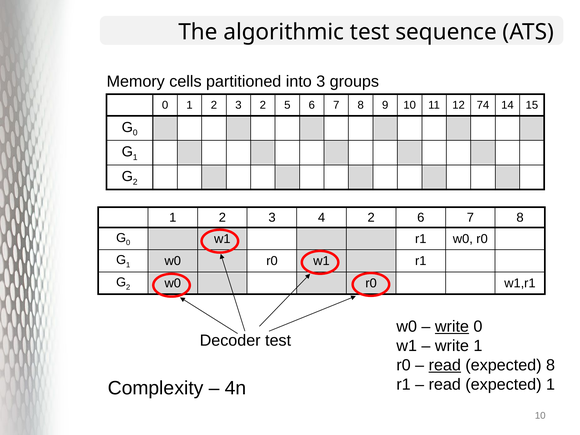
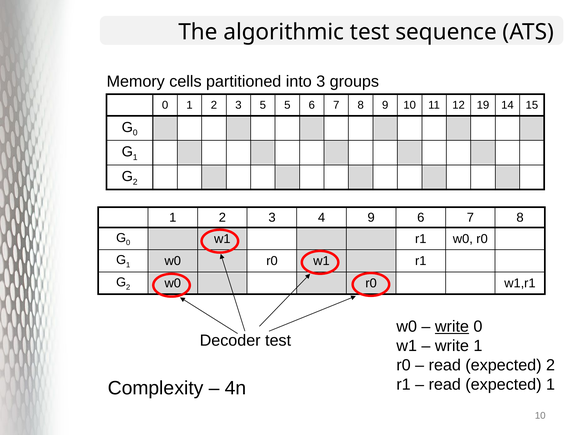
3 2: 2 -> 5 (263, 105)
74: 74 -> 19 (483, 105)
4 2: 2 -> 9 (371, 218)
read underline: present -> none (445, 365)
expected 8: 8 -> 2 (551, 365)
